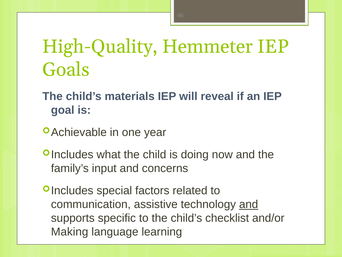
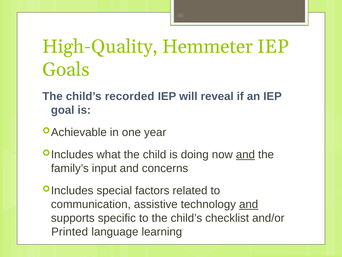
materials: materials -> recorded (130, 96)
and underline: none -> present (245, 154)
Making: Making -> Printed (70, 231)
